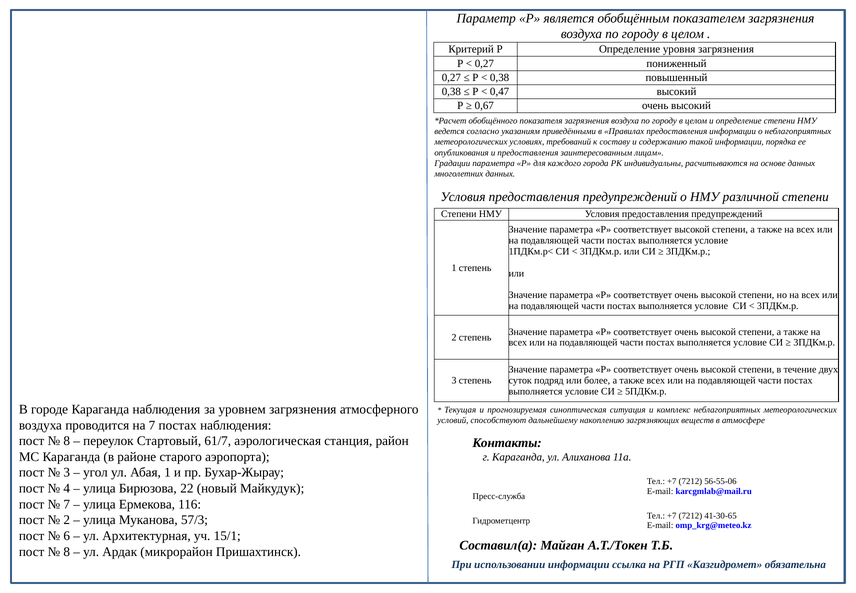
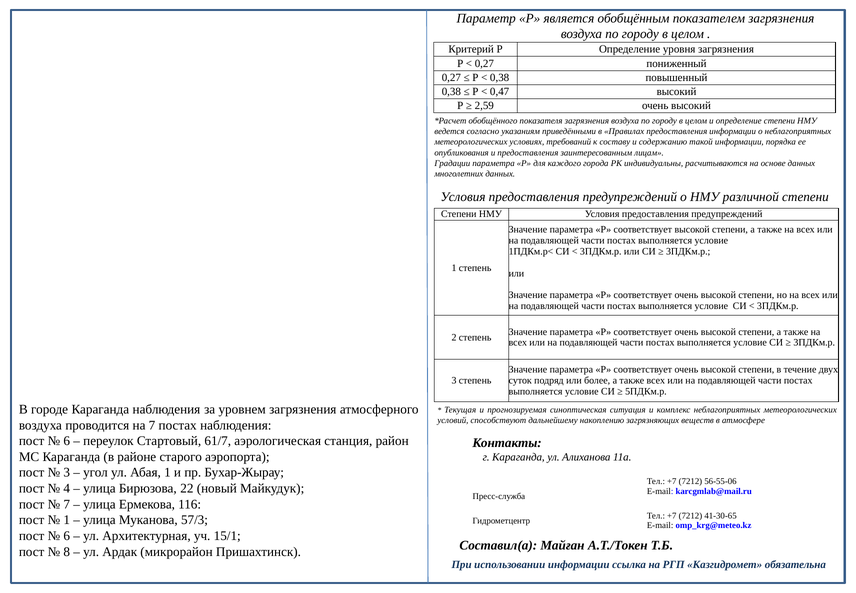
0,67: 0,67 -> 2,59 (484, 106)
8: 8 -> 6 (67, 441)
2: 2 -> 1 (67, 520)
